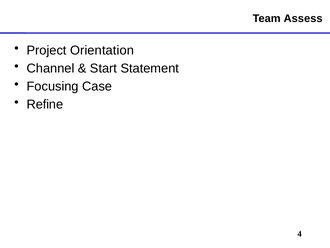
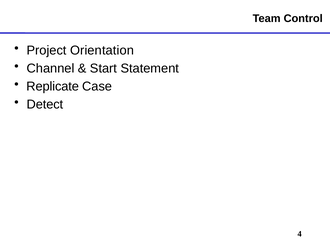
Assess: Assess -> Control (303, 18)
Focusing: Focusing -> Replicate (53, 86)
Refine: Refine -> Detect (45, 104)
